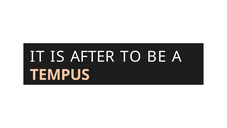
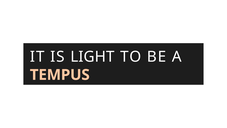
AFTER: AFTER -> LIGHT (92, 57)
